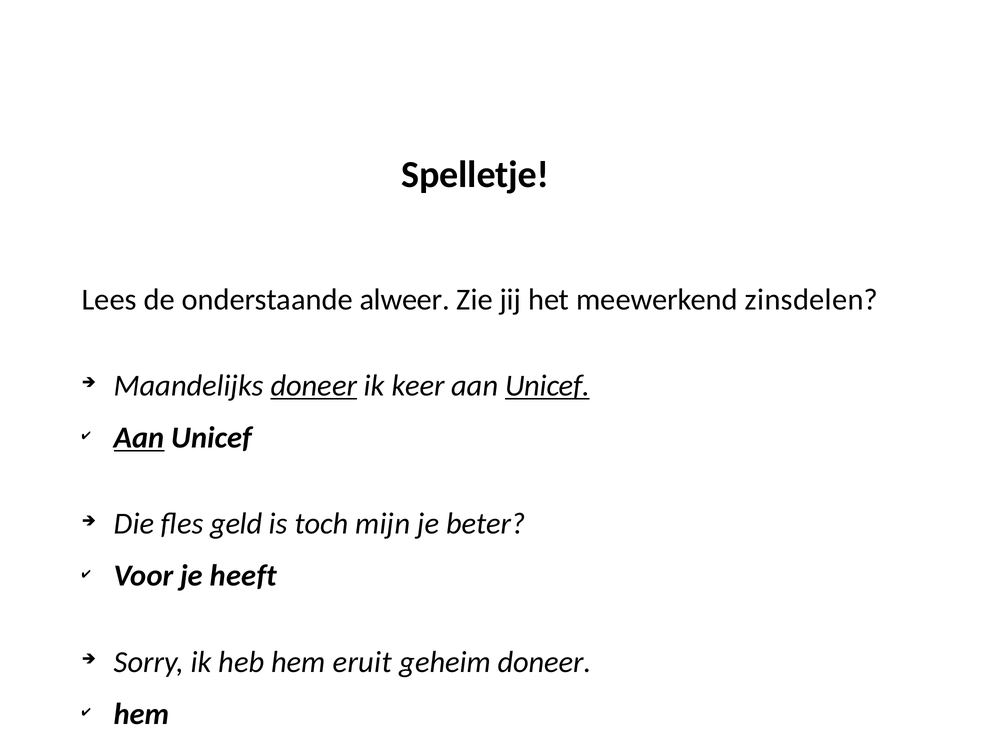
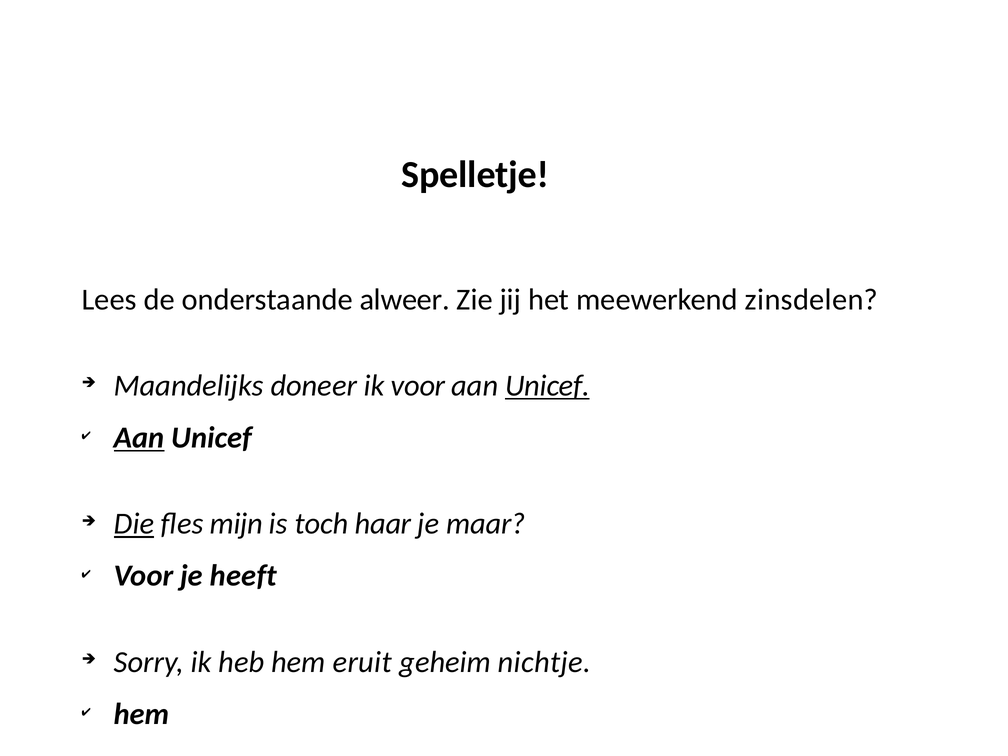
doneer underline: present -> none (314, 386)
ik keer: keer -> voor (418, 386)
Die underline: none -> present (134, 524)
geld: geld -> mijn (236, 524)
mijn: mijn -> haar (383, 524)
beter: beter -> maar (486, 524)
geheim doneer: doneer -> nichtje (544, 662)
